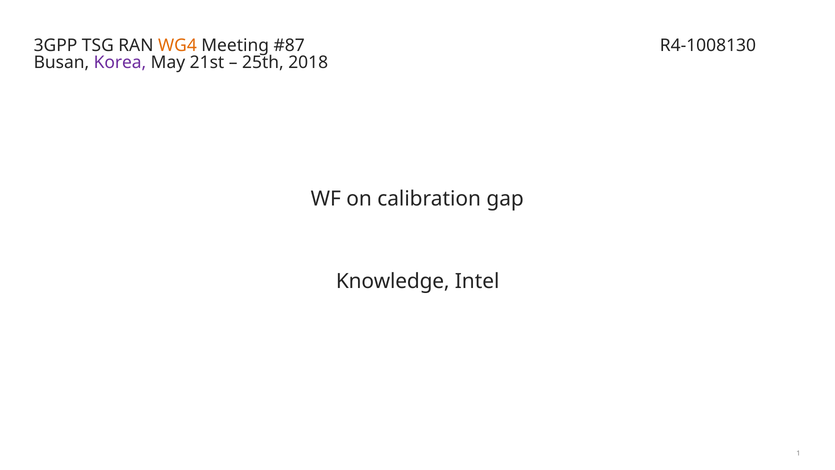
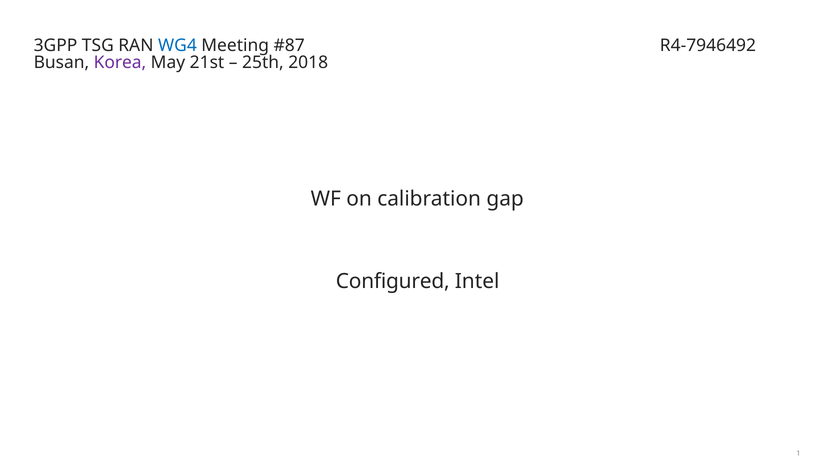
WG4 colour: orange -> blue (177, 46)
R4-1008130: R4-1008130 -> R4-7946492 (708, 46)
Knowledge: Knowledge -> Configured (393, 281)
